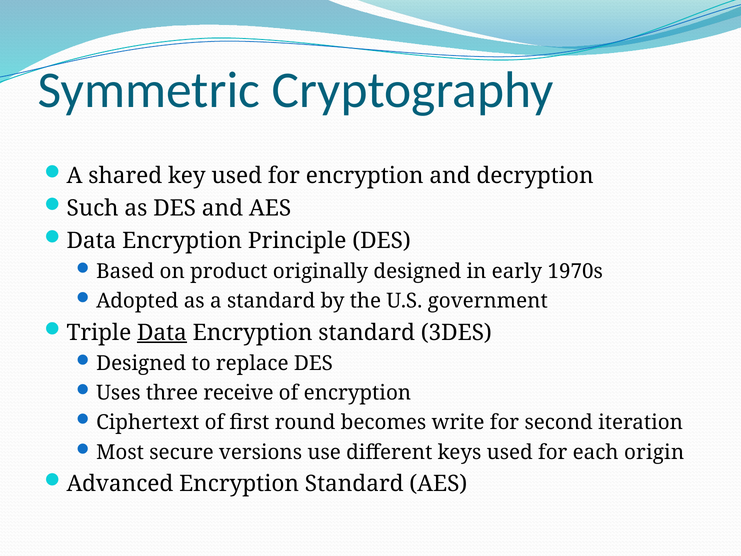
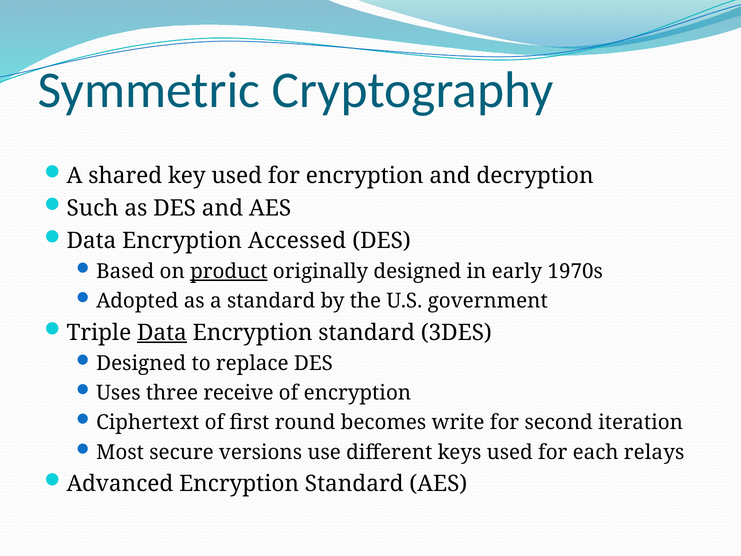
Principle: Principle -> Accessed (297, 241)
product underline: none -> present (229, 271)
origin: origin -> relays (654, 452)
